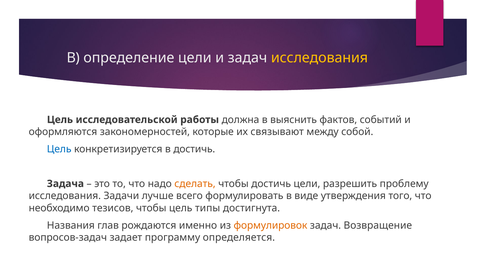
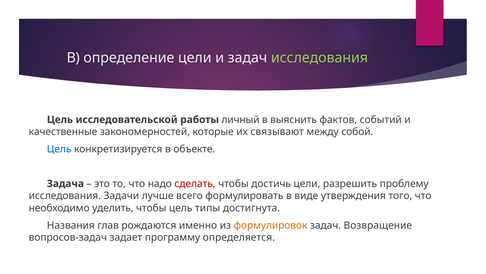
исследования colour: yellow -> light green (319, 58)
должна: должна -> личный (241, 119)
оформляются: оформляются -> качественные (63, 132)
в достичь: достичь -> объекте (194, 149)
сделать colour: orange -> red (195, 183)
тезисов: тезисов -> уделить (113, 208)
